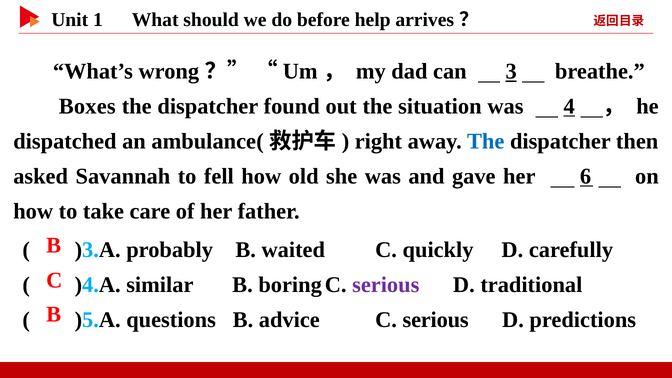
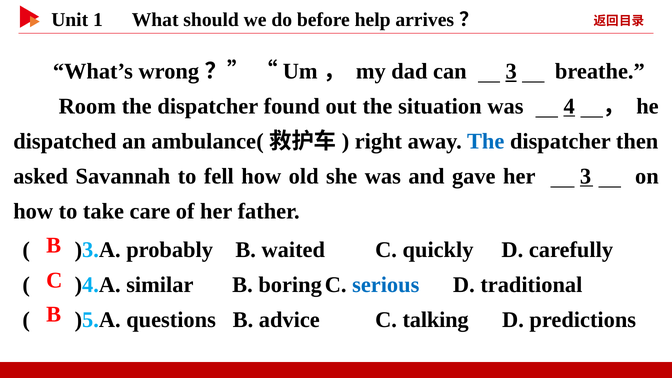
Boxes: Boxes -> Room (87, 106)
her 6: 6 -> 3 (586, 176)
serious colour: purple -> blue (386, 285)
C serious: serious -> talking (436, 320)
